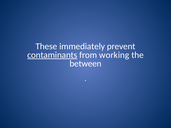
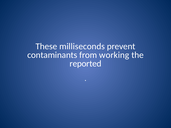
immediately: immediately -> milliseconds (82, 46)
contaminants underline: present -> none (52, 55)
between: between -> reported (86, 64)
